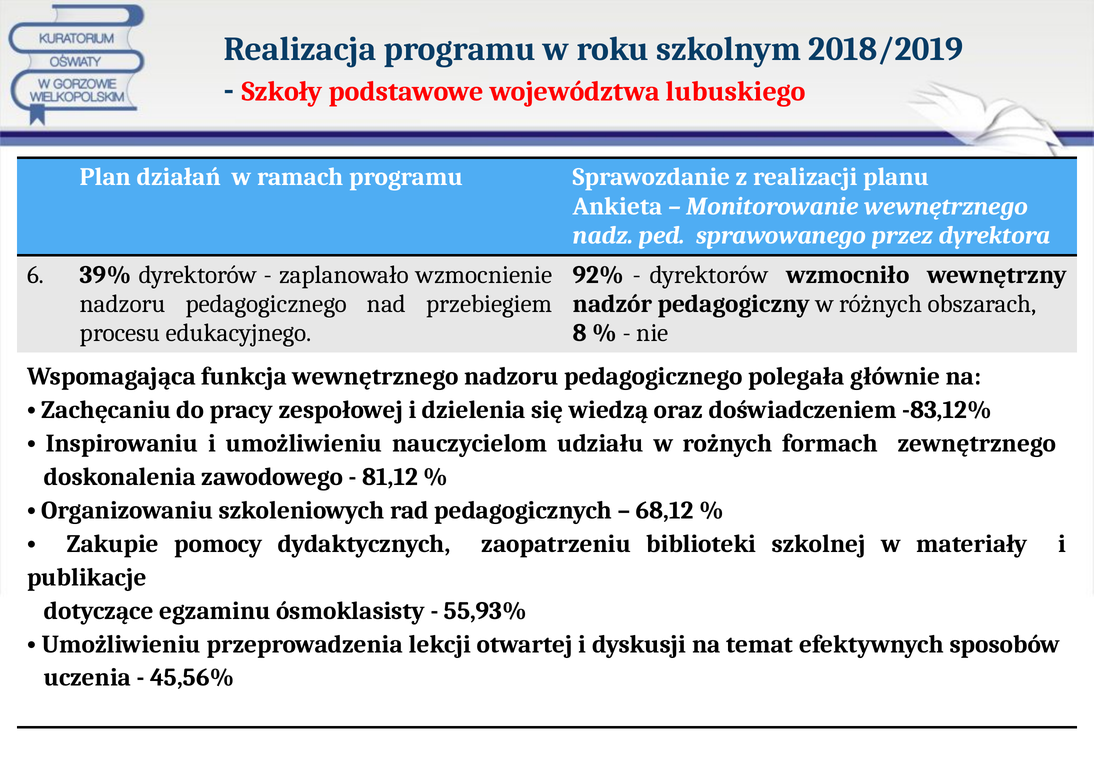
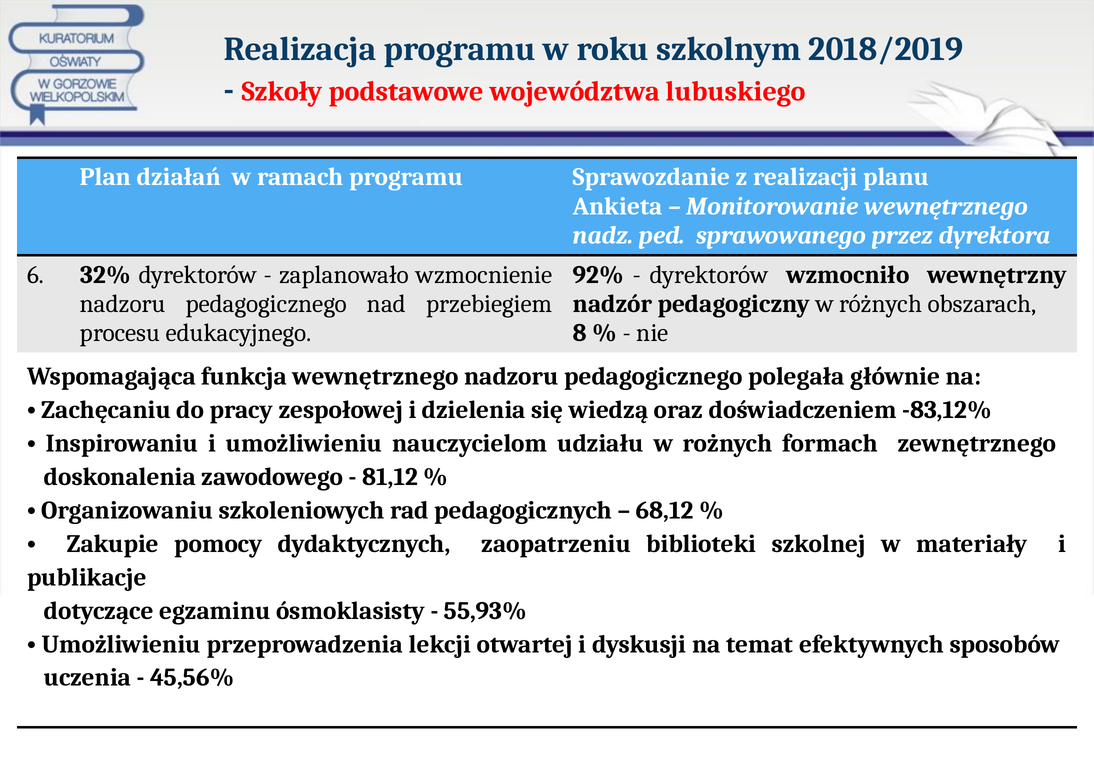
39%: 39% -> 32% (106, 275)
